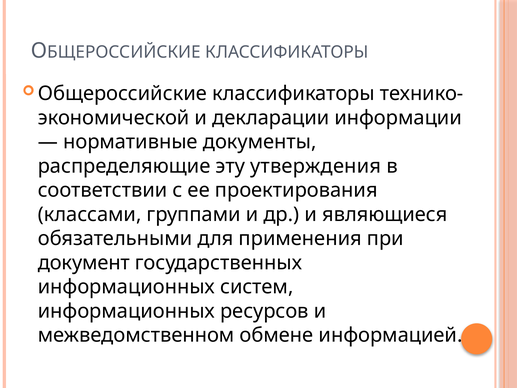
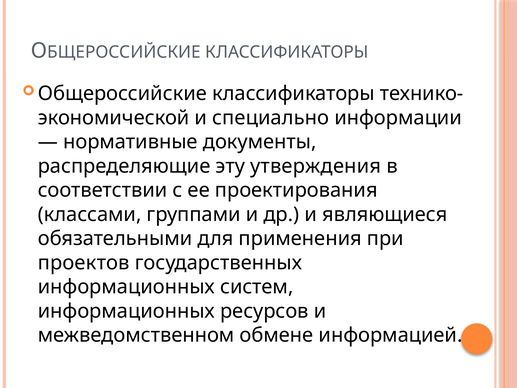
декларации: декларации -> специально (271, 118)
документ: документ -> проектов (84, 263)
